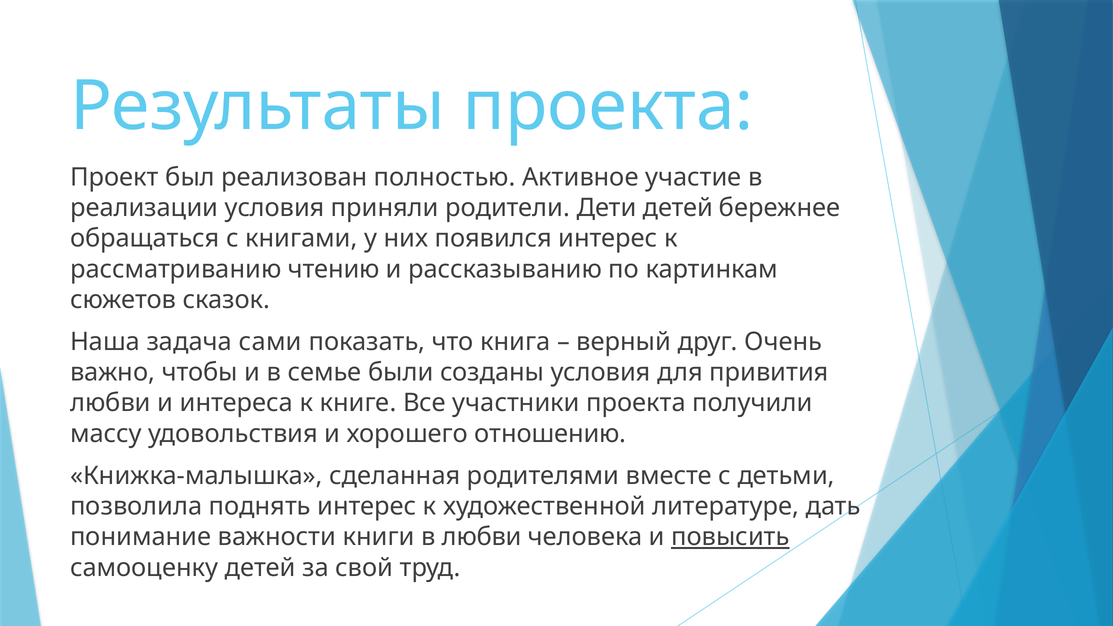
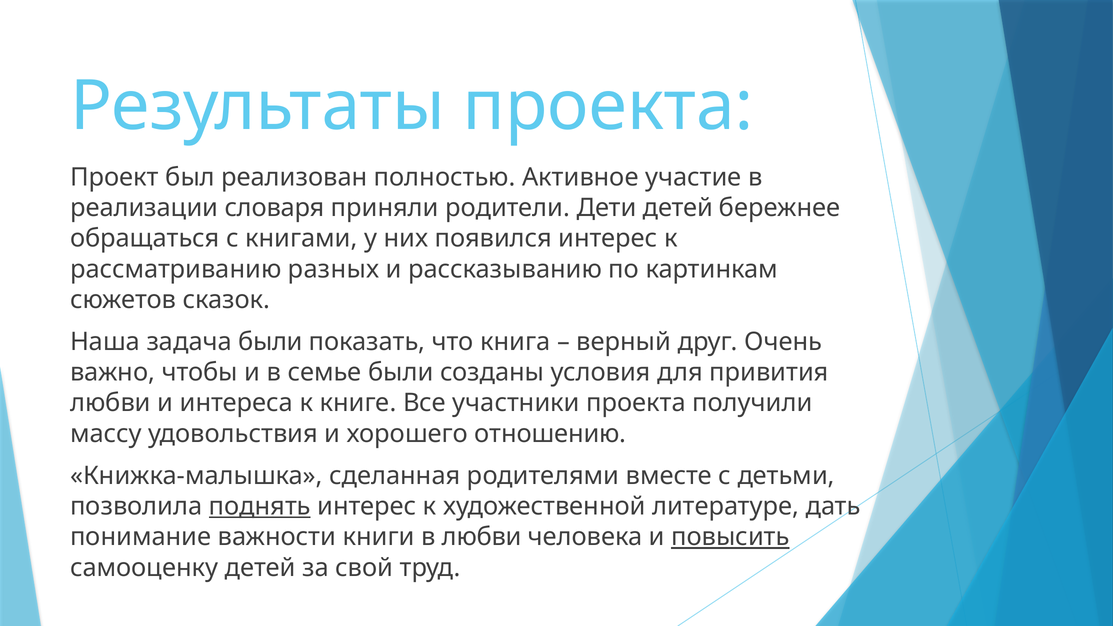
реализации условия: условия -> словаря (275, 208)
чтению: чтению -> разных (334, 269)
задача сами: сами -> были (270, 342)
поднять underline: none -> present (260, 506)
